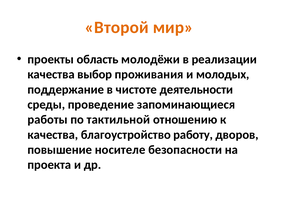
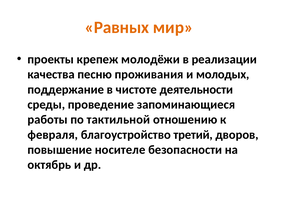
Второй: Второй -> Равных (117, 27)
область: область -> крепеж (98, 59)
выбор: выбор -> песню (95, 74)
качества: качества -> февраля (53, 134)
работу: работу -> третий (193, 134)
проекта: проекта -> октябрь (49, 164)
